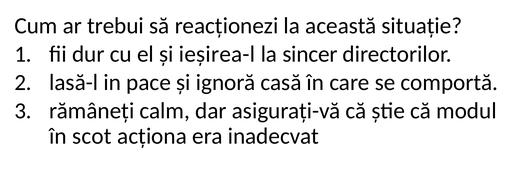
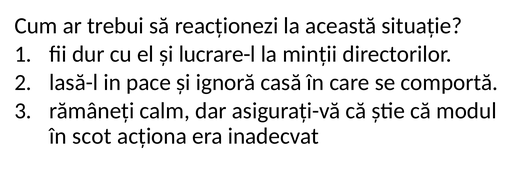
ieșirea-l: ieșirea-l -> lucrare-l (217, 54)
sincer: sincer -> minții (310, 54)
